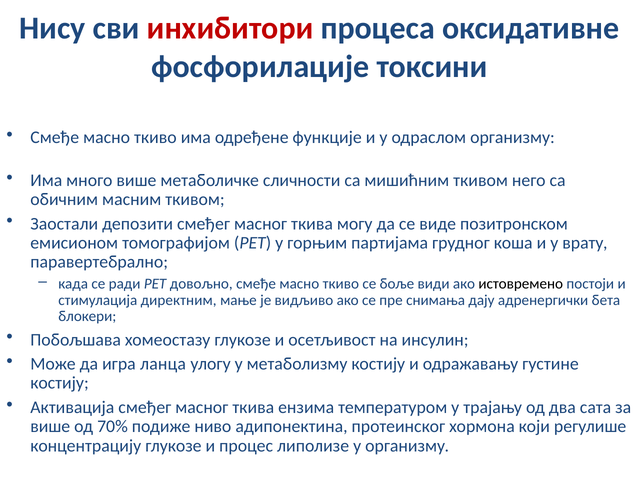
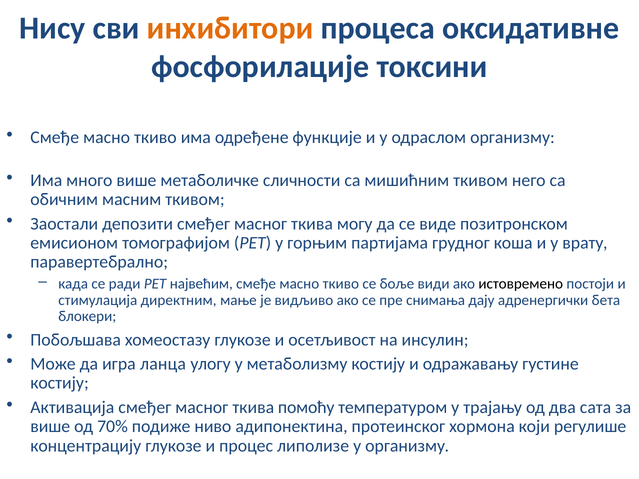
инхибитори colour: red -> orange (230, 28)
довољно: довољно -> највећим (201, 284)
ензима: ензима -> помоћу (306, 408)
